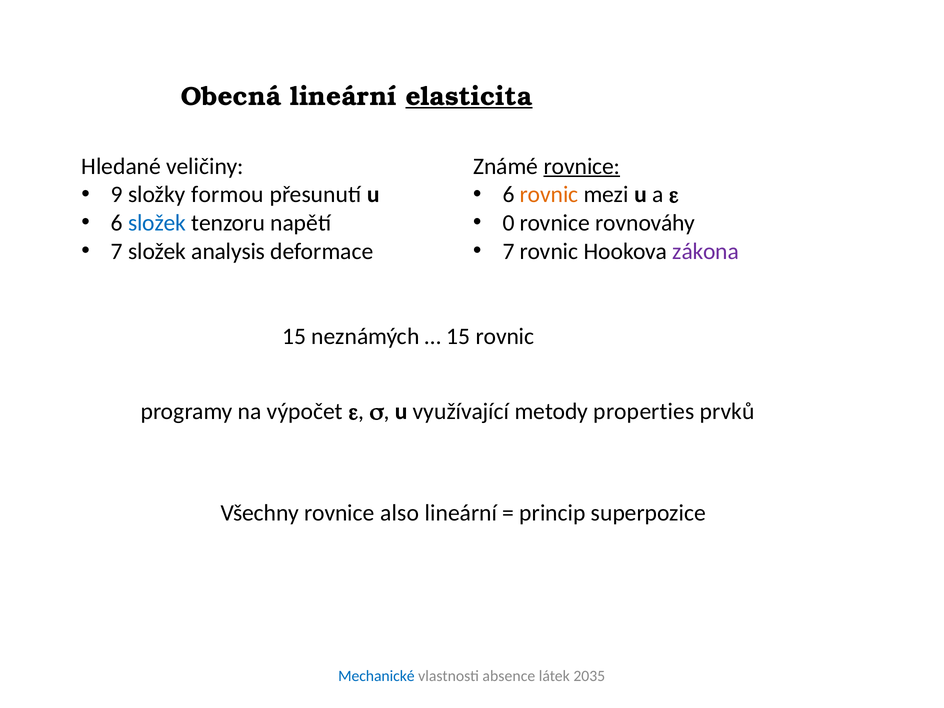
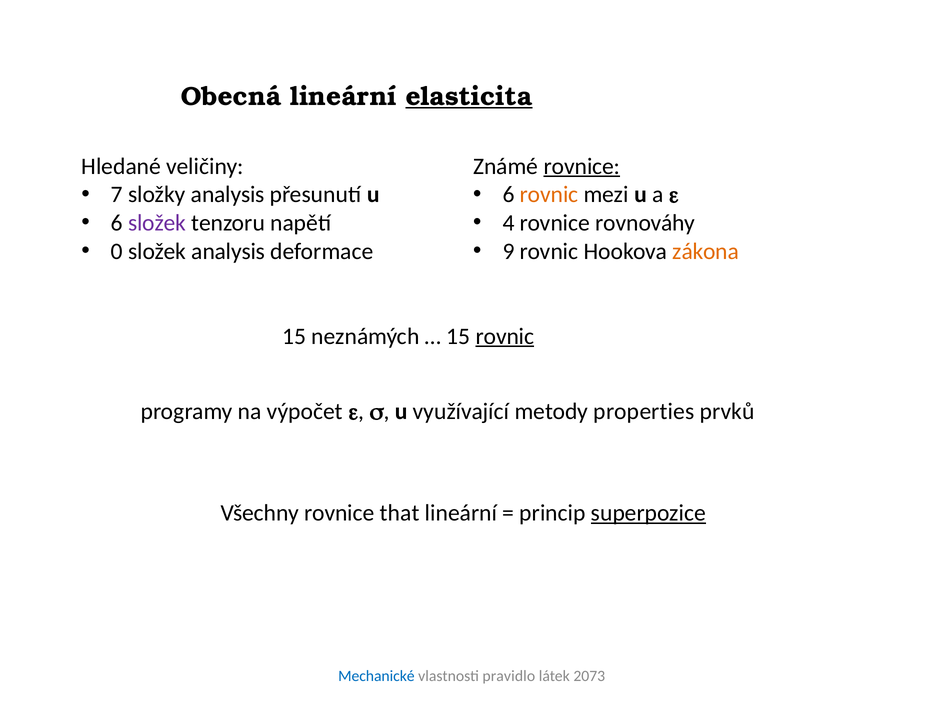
9: 9 -> 7 (117, 195)
složky formou: formou -> analysis (228, 195)
složek colour: blue -> purple (157, 223)
0: 0 -> 4 (509, 223)
7: 7 -> 0 (117, 251)
7: 7 -> 9 (509, 251)
zákona colour: purple -> orange (706, 251)
rovnic underline: none -> present (505, 336)
also: also -> that (400, 513)
superpozice underline: none -> present (648, 513)
absence: absence -> pravidlo (509, 676)
2035: 2035 -> 2073 (589, 676)
